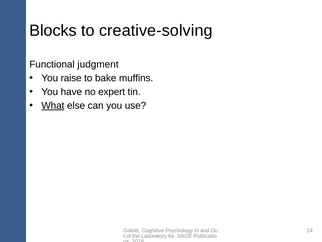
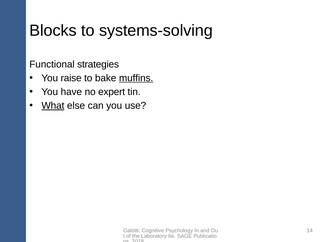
creative-solving: creative-solving -> systems-solving (156, 31)
judgment: judgment -> strategies (98, 64)
muffins underline: none -> present (136, 78)
